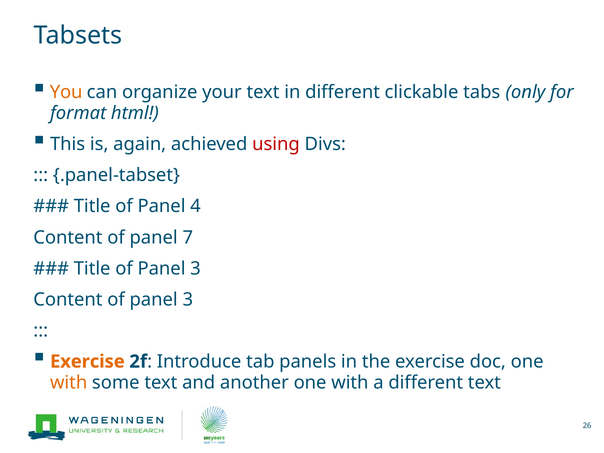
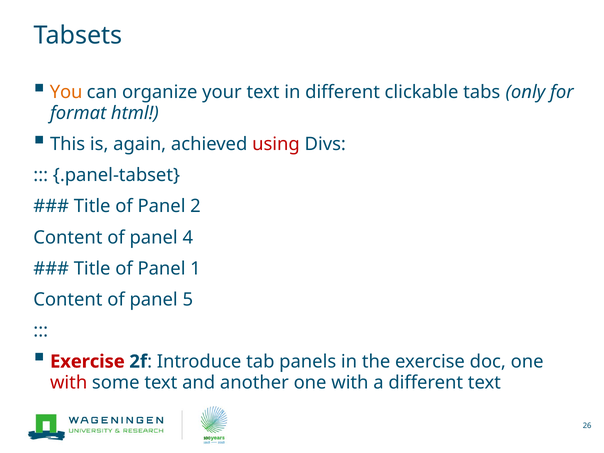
4: 4 -> 2 (196, 206)
7: 7 -> 4 (188, 237)
Title of Panel 3: 3 -> 1 (196, 268)
Content of panel 3: 3 -> 5 (188, 299)
Exercise colour: orange -> red (87, 362)
with colour: orange -> red (69, 383)
